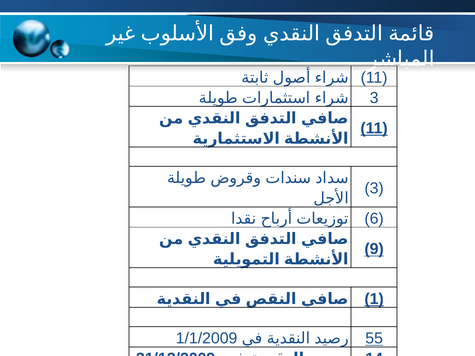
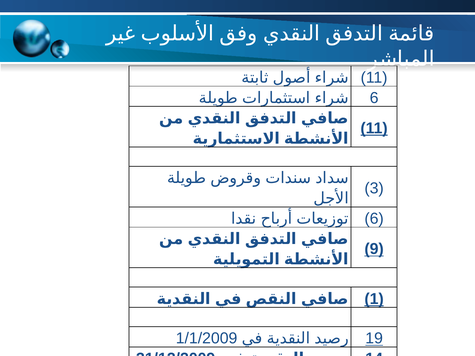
3: 3 -> 6 (374, 98)
55: 55 -> 19 (374, 339)
